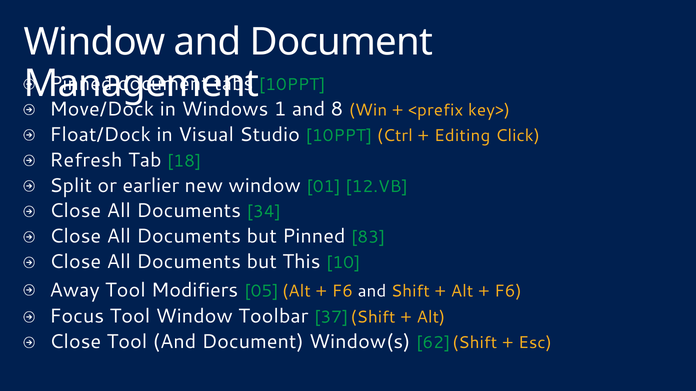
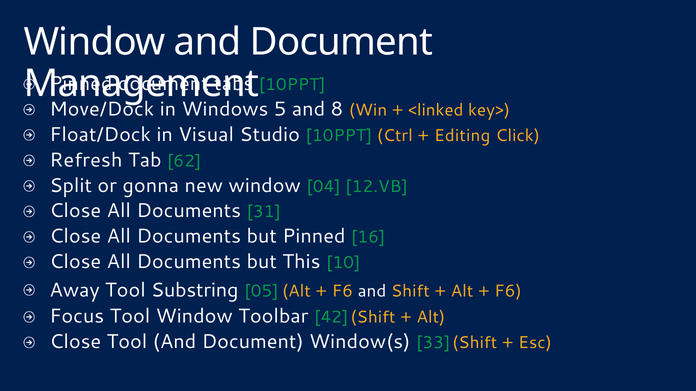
1: 1 -> 5 (280, 109)
<prefix: <prefix -> <linked (436, 110)
18: 18 -> 62 (184, 161)
earlier: earlier -> gonna (151, 186)
01: 01 -> 04 (324, 187)
34: 34 -> 31 (264, 212)
83: 83 -> 16 (368, 238)
Modifiers: Modifiers -> Substring (195, 291)
37: 37 -> 42 (331, 318)
62: 62 -> 33 (433, 343)
